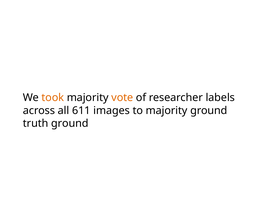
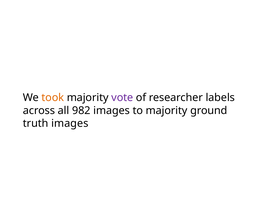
vote colour: orange -> purple (122, 98)
611: 611 -> 982 (81, 111)
truth ground: ground -> images (70, 123)
